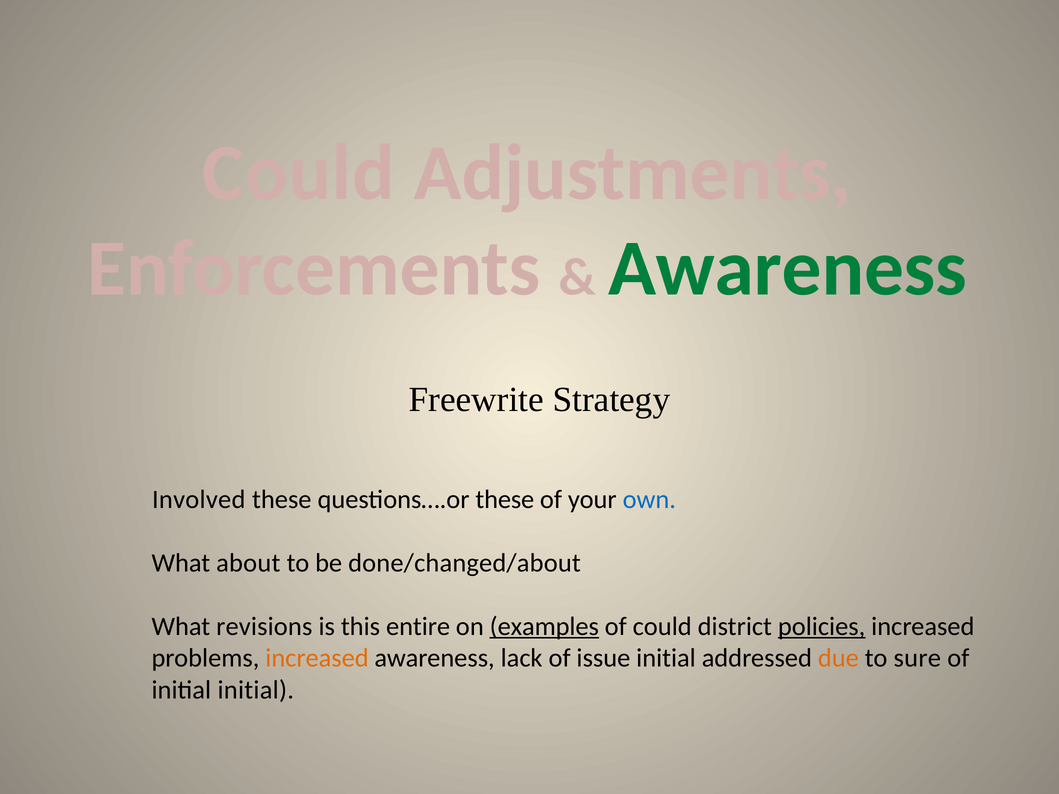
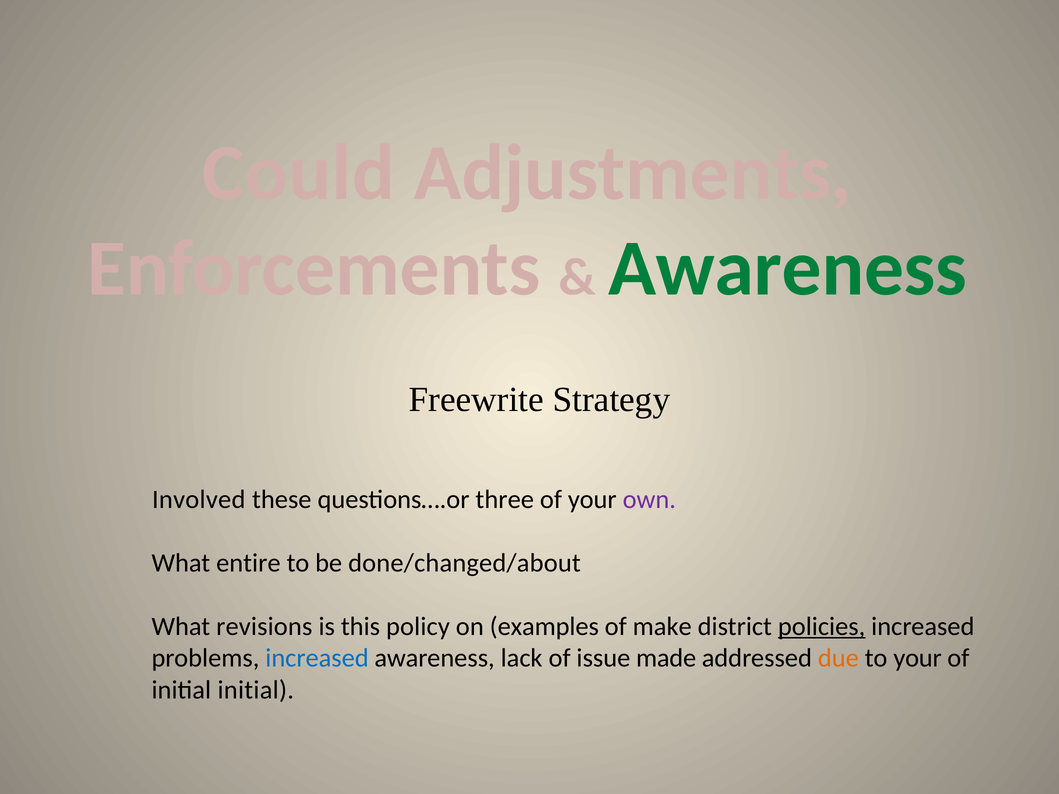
questions….or these: these -> three (505, 499)
own colour: blue -> purple (649, 499)
about: about -> entire (248, 563)
entire: entire -> policy (418, 627)
examples underline: present -> none (544, 627)
of could: could -> make (662, 627)
increased colour: orange -> blue (317, 658)
issue initial: initial -> made (666, 658)
to sure: sure -> your (918, 658)
